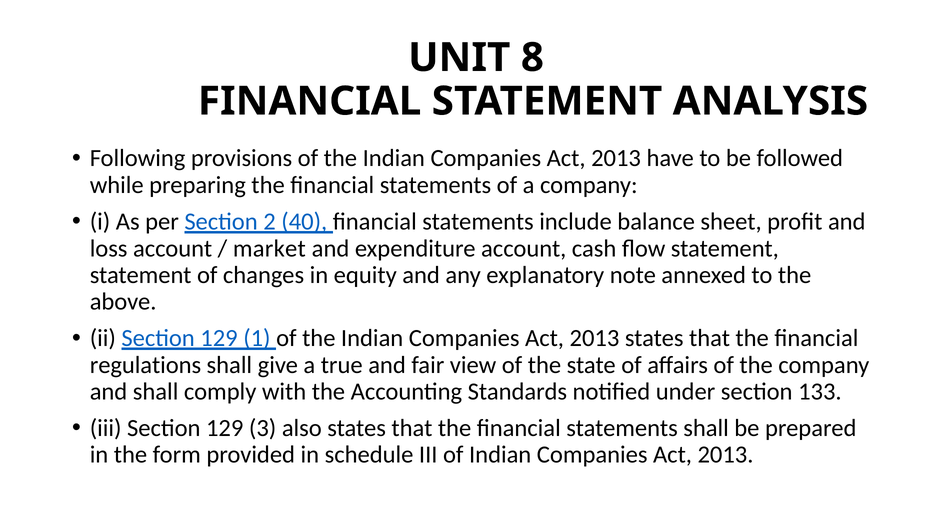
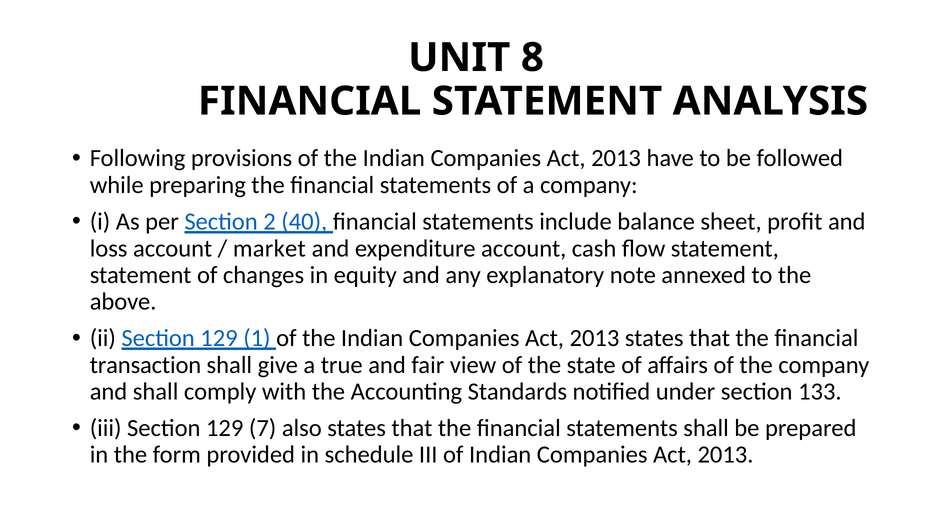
regulations: regulations -> transaction (146, 365)
3: 3 -> 7 (263, 428)
